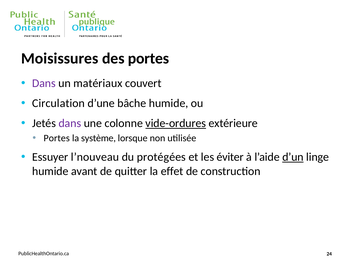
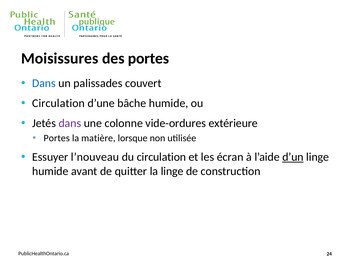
Dans colour: purple -> blue (44, 83)
matériaux: matériaux -> palissades (98, 83)
vide-ordures underline: present -> none (176, 123)
système: système -> matière (98, 138)
du protégées: protégées -> circulation (161, 157)
éviter: éviter -> écran (230, 157)
la effet: effet -> linge (172, 171)
